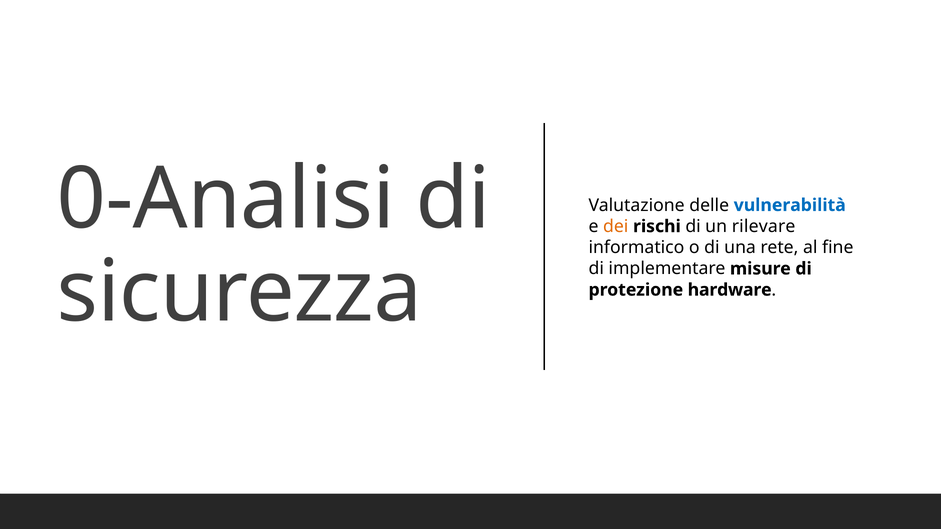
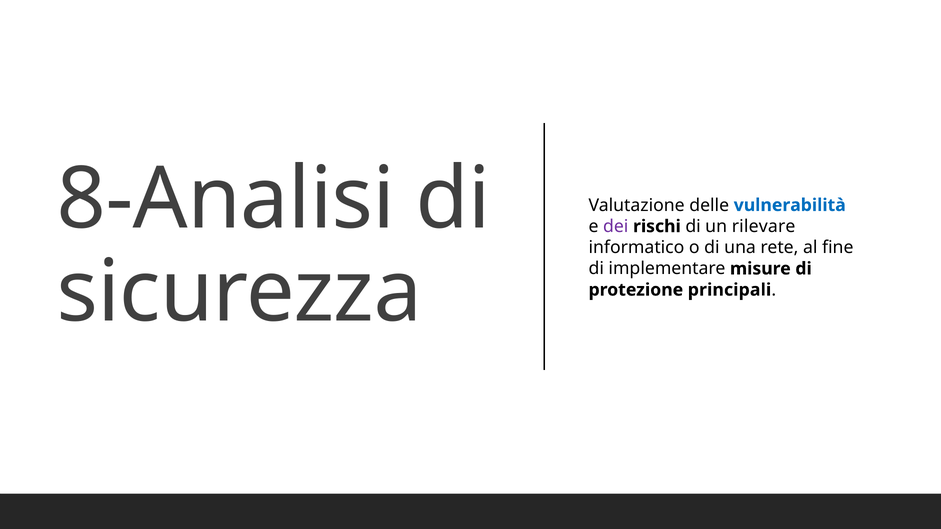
0-Analisi: 0-Analisi -> 8-Analisi (226, 200)
dei colour: orange -> purple (616, 226)
hardware: hardware -> principali (729, 290)
